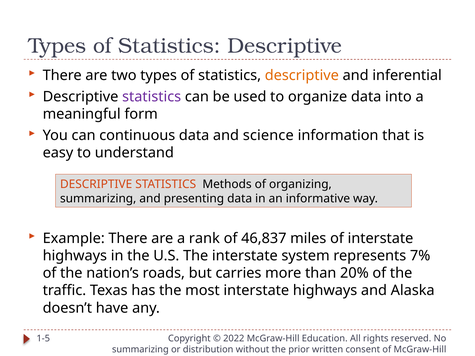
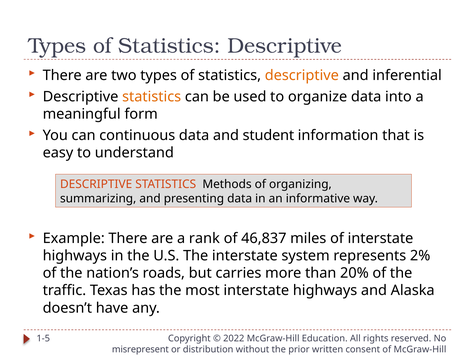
statistics colour: purple -> orange (152, 97)
science: science -> student (268, 136)
7%: 7% -> 2% (420, 256)
summarizing: summarizing -> misrepresent (140, 350)
